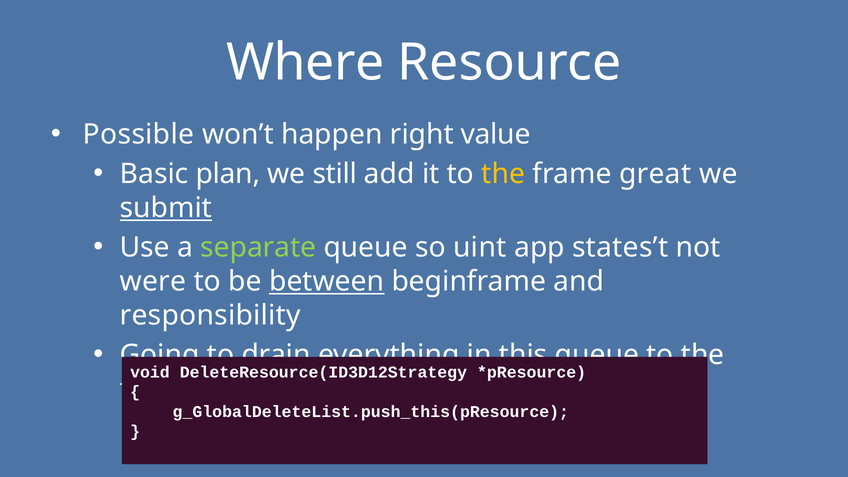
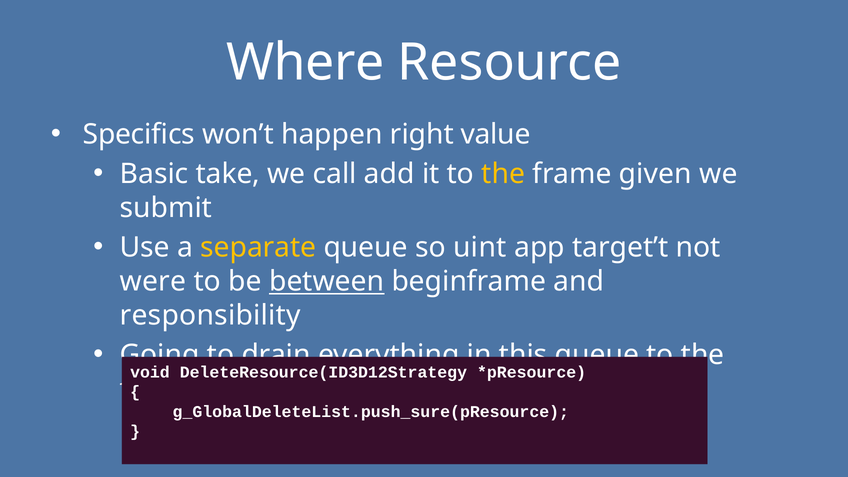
Possible: Possible -> Specifics (139, 134)
plan: plan -> take (228, 174)
still: still -> call (335, 174)
great: great -> given (655, 174)
submit underline: present -> none (166, 208)
separate colour: light green -> yellow (258, 248)
states’t: states’t -> target’t (620, 248)
g_GlobalDeleteList.push_this(pResource: g_GlobalDeleteList.push_this(pResource -> g_GlobalDeleteList.push_sure(pResource (371, 412)
